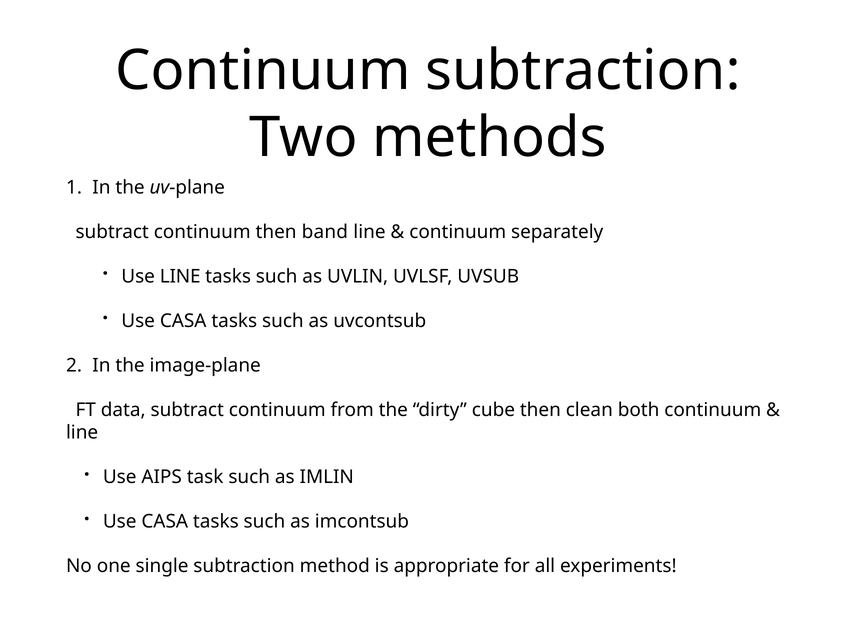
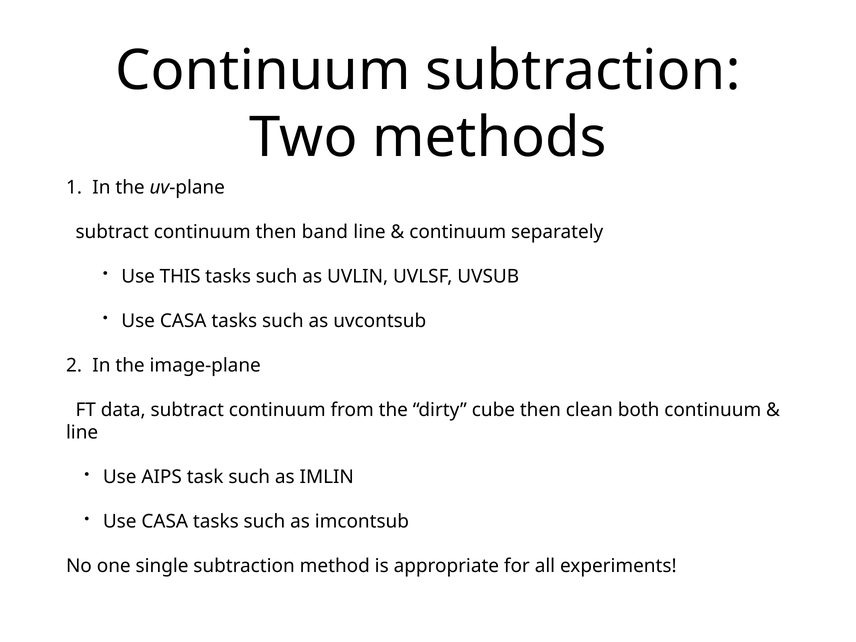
Use LINE: LINE -> THIS (180, 276)
